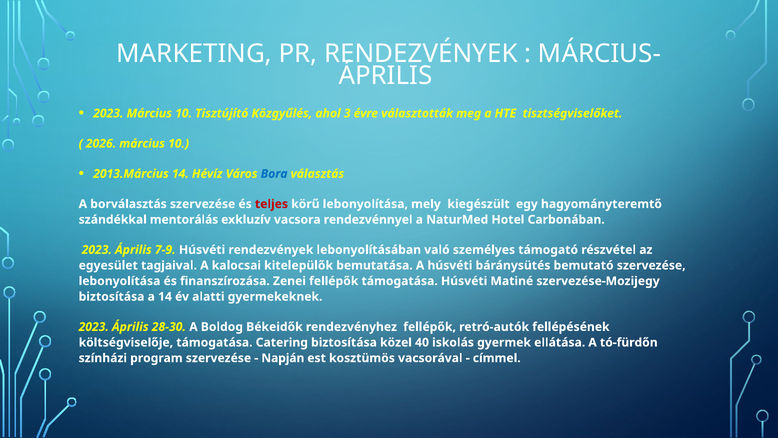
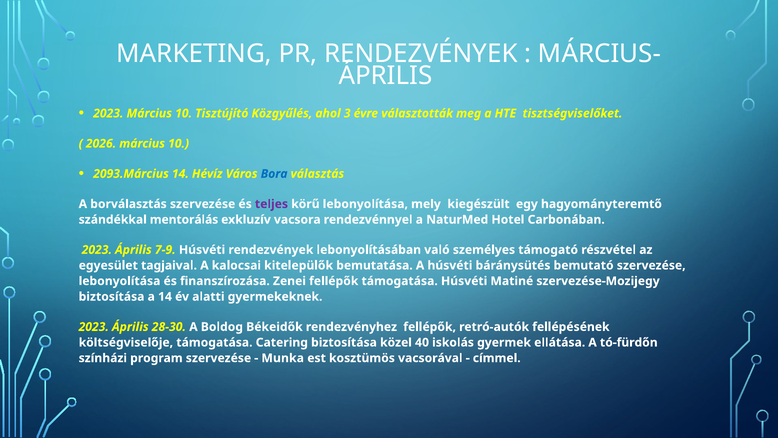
2013.Március: 2013.Március -> 2093.Március (131, 174)
teljes colour: red -> purple (271, 204)
Napján: Napján -> Munka (283, 358)
